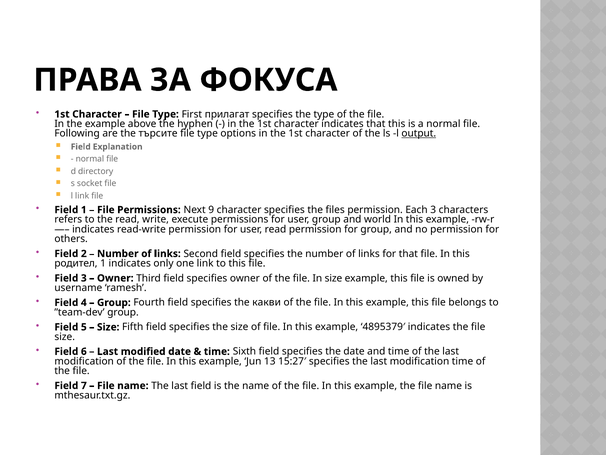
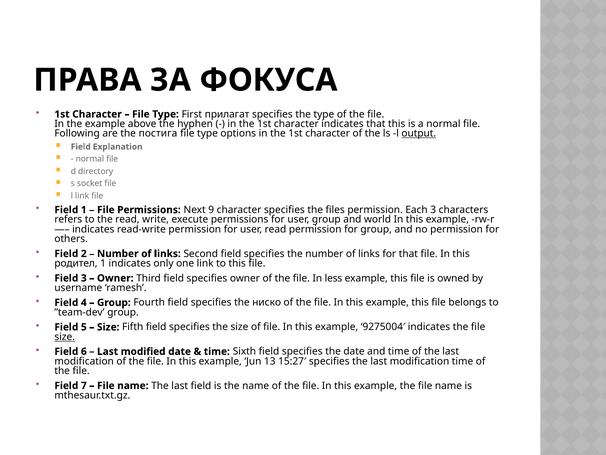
търсите: търсите -> постига (158, 133)
In size: size -> less (333, 278)
какви: какви -> ниско (267, 302)
4895379′: 4895379′ -> 9275004′ (383, 327)
size underline: none -> present (65, 336)
